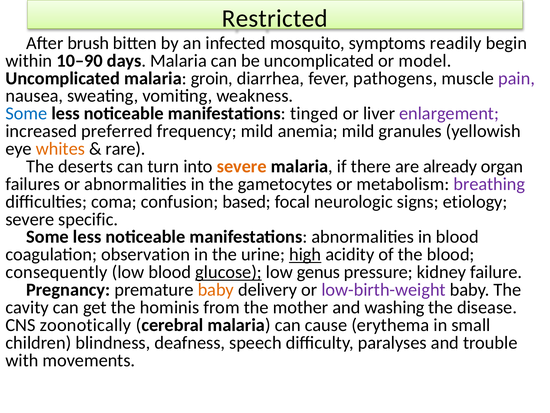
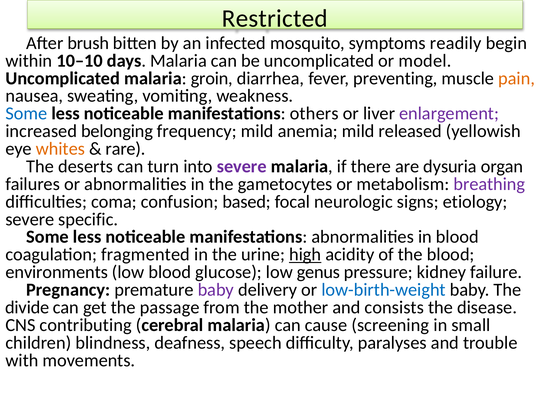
10–90: 10–90 -> 10–10 (80, 61)
pathogens: pathogens -> preventing (395, 78)
pain colour: purple -> orange (517, 78)
tinged: tinged -> others (314, 113)
preferred: preferred -> belonging (117, 131)
granules: granules -> released (410, 131)
severe colour: orange -> purple (242, 166)
already: already -> dysuria (450, 166)
observation: observation -> fragmented (145, 254)
consequently: consequently -> environments (57, 272)
glucose underline: present -> none (229, 272)
baby colour: orange -> purple (216, 289)
low-birth-weight colour: purple -> blue (384, 289)
cavity: cavity -> divide (27, 307)
hominis: hominis -> passage (170, 307)
washing: washing -> consists (394, 307)
zoonotically: zoonotically -> contributing (86, 325)
erythema: erythema -> screening (390, 325)
